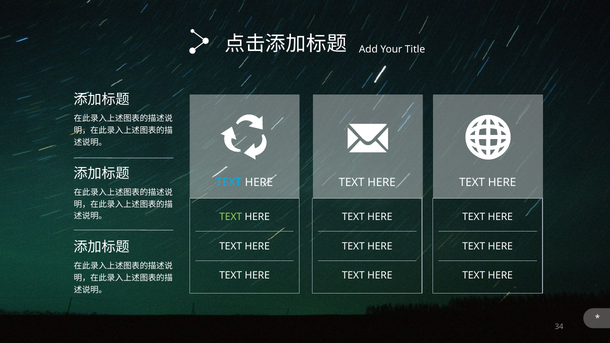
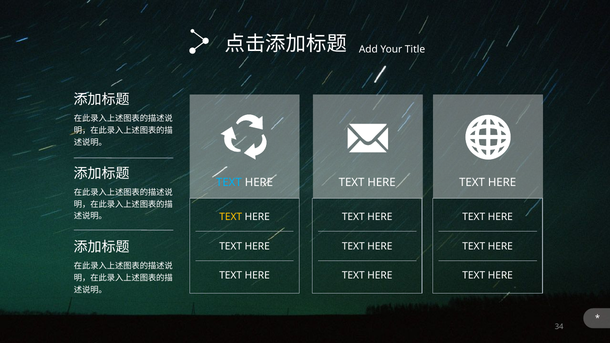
TEXT colour: light green -> yellow (231, 217)
